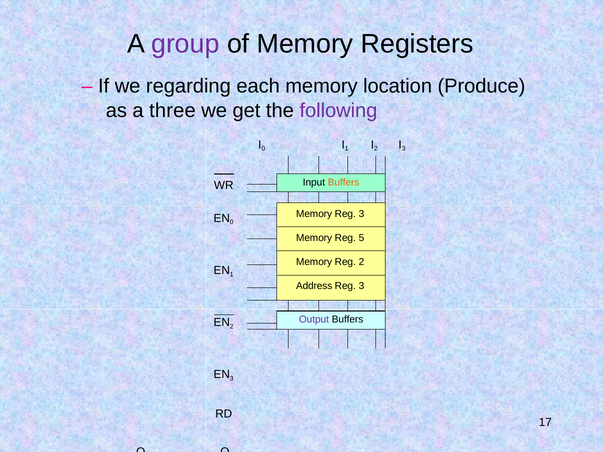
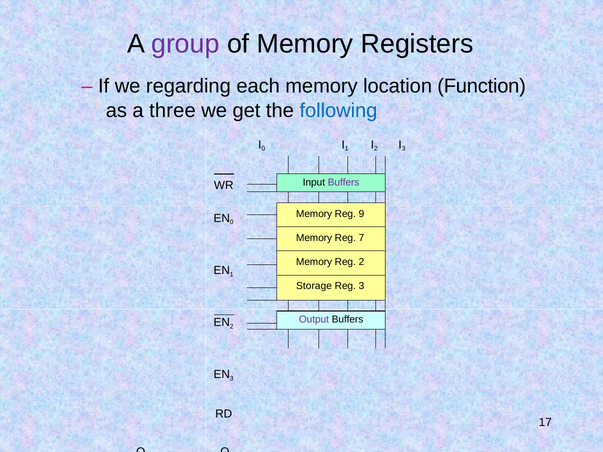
Produce: Produce -> Function (482, 86)
following colour: purple -> blue (338, 110)
Buffers colour: orange -> purple (344, 183)
Memory Reg 3: 3 -> 9 (361, 214)
5: 5 -> 7 (361, 238)
Address: Address -> Storage (314, 286)
